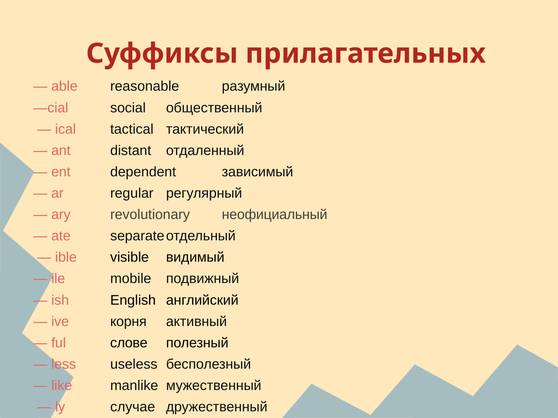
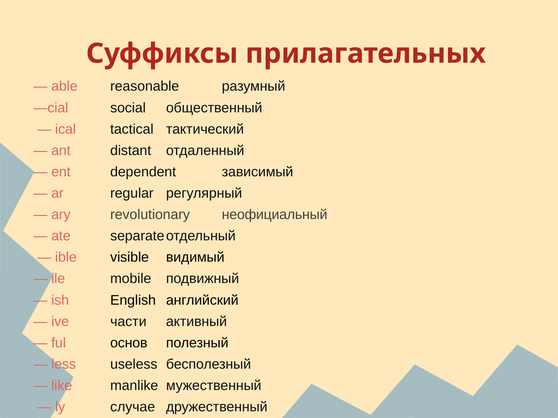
корня: корня -> части (128, 322)
слове: слове -> основ (129, 343)
